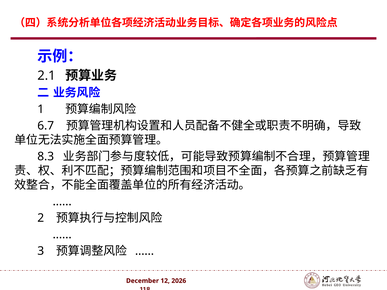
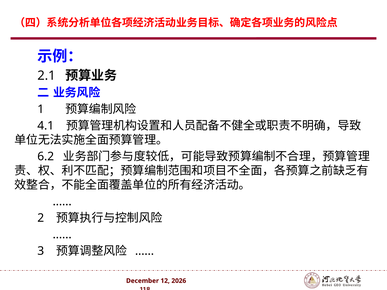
6.7: 6.7 -> 4.1 (46, 126)
8.3: 8.3 -> 6.2 (46, 157)
